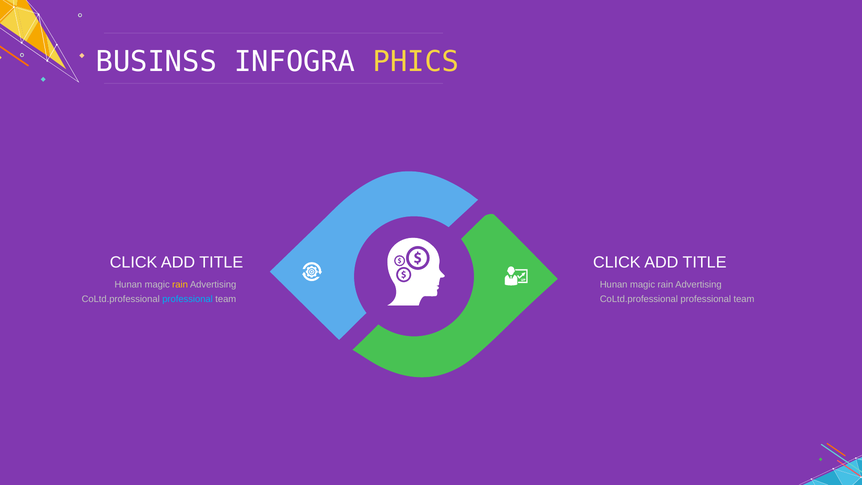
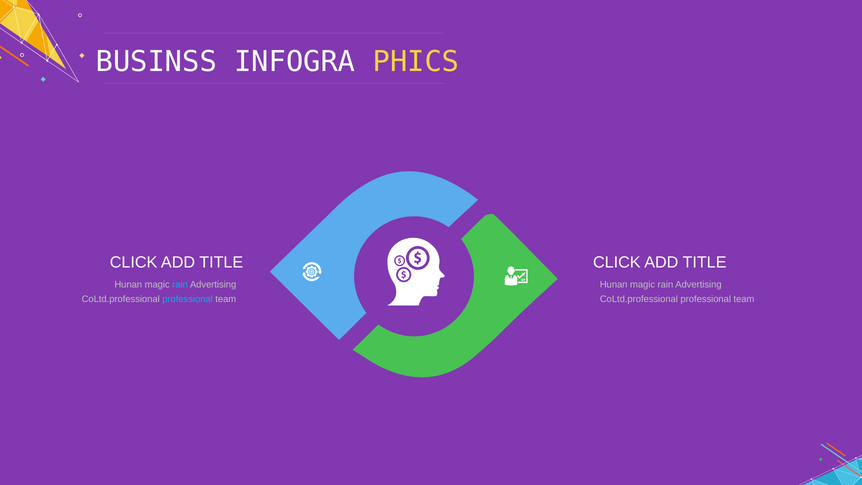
rain colour: yellow -> light blue (180, 284)
